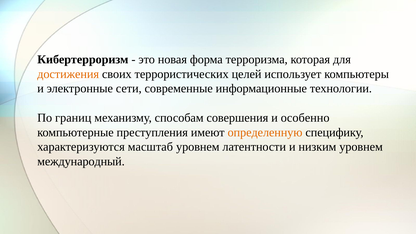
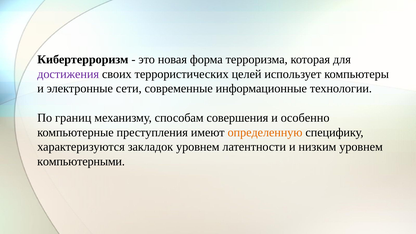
достижения colour: orange -> purple (68, 74)
масштаб: масштаб -> закладок (150, 147)
международный: международный -> компьютерными (81, 161)
